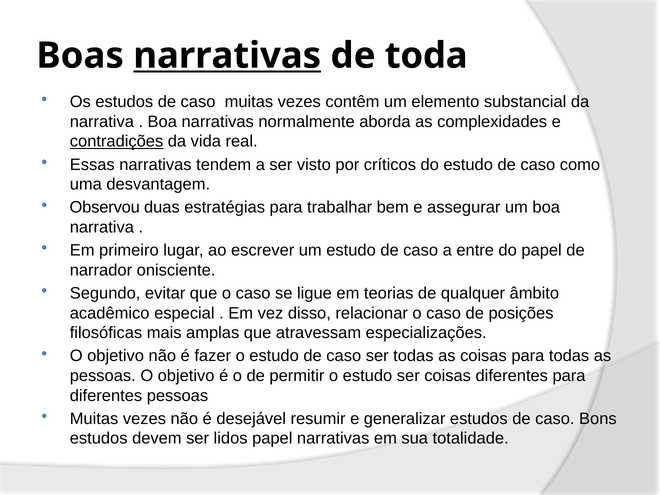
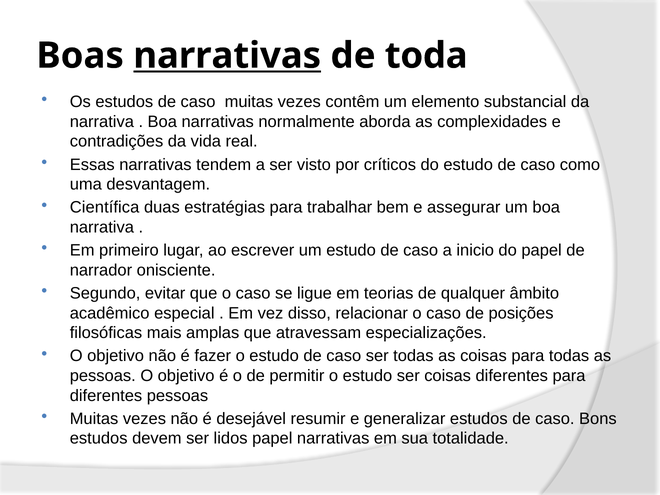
contradições underline: present -> none (117, 142)
Observou: Observou -> Científica (105, 208)
entre: entre -> inicio (475, 250)
